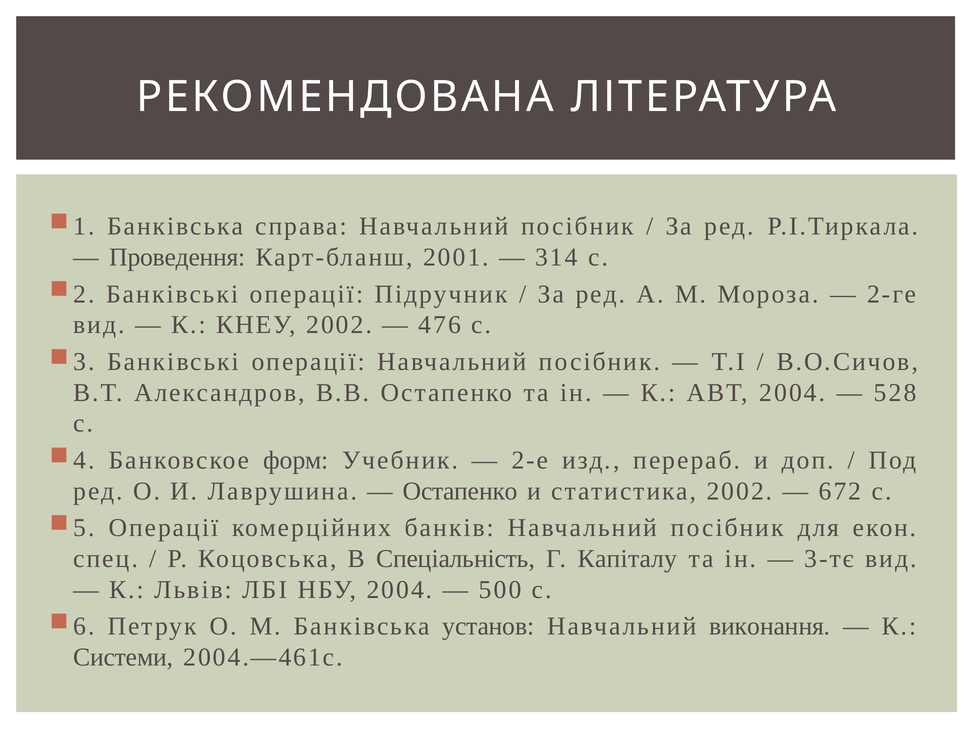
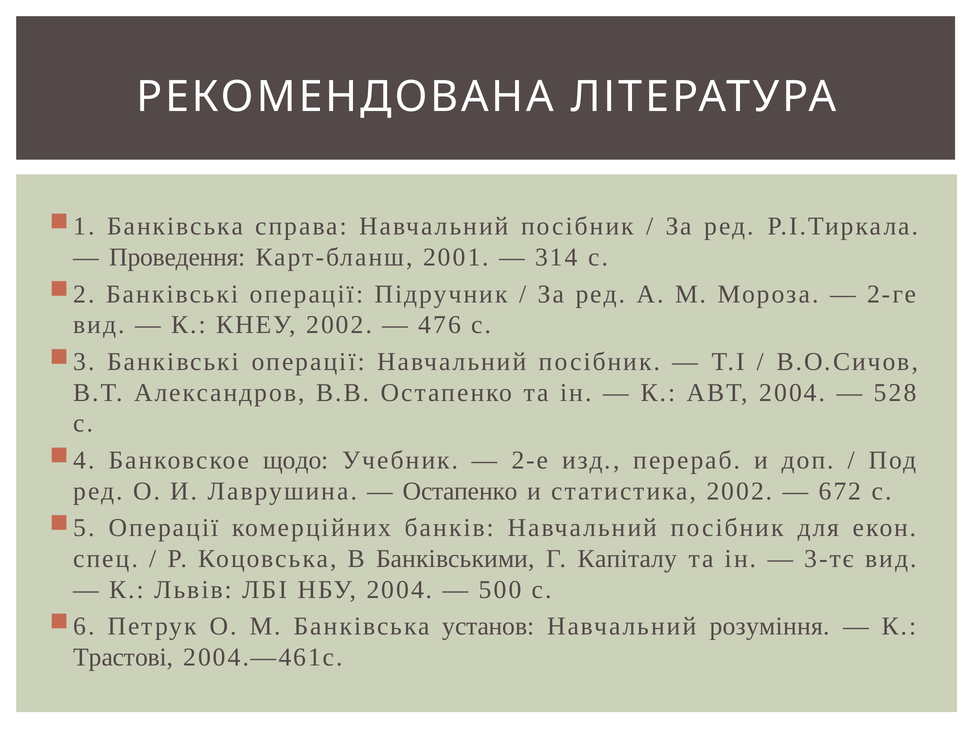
форм: форм -> щодо (296, 460)
Спеціальність: Спеціальність -> Банківськими (455, 558)
виконання: виконання -> розуміння (770, 626)
Системи: Системи -> Трастові (123, 657)
